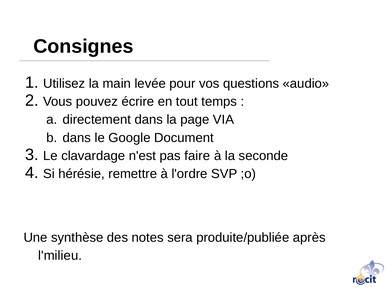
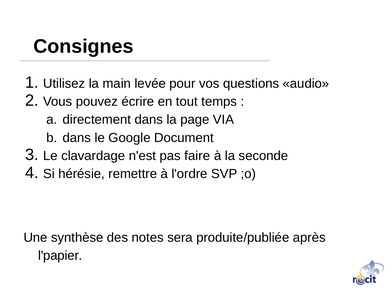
l'milieu: l'milieu -> l'papier (60, 256)
